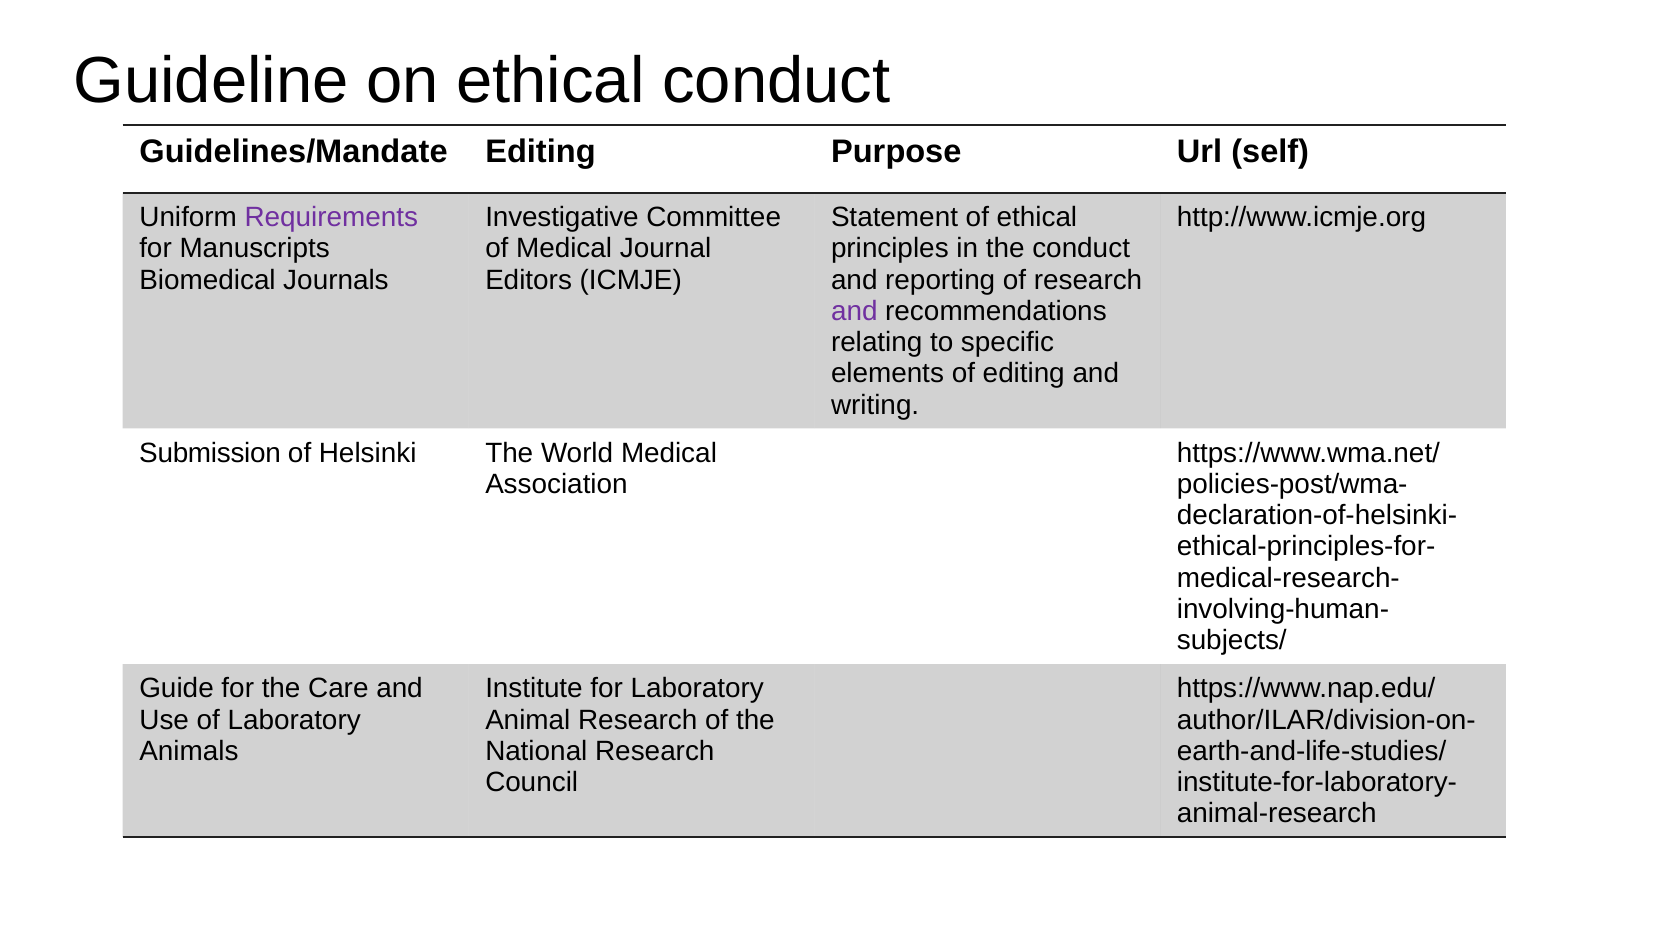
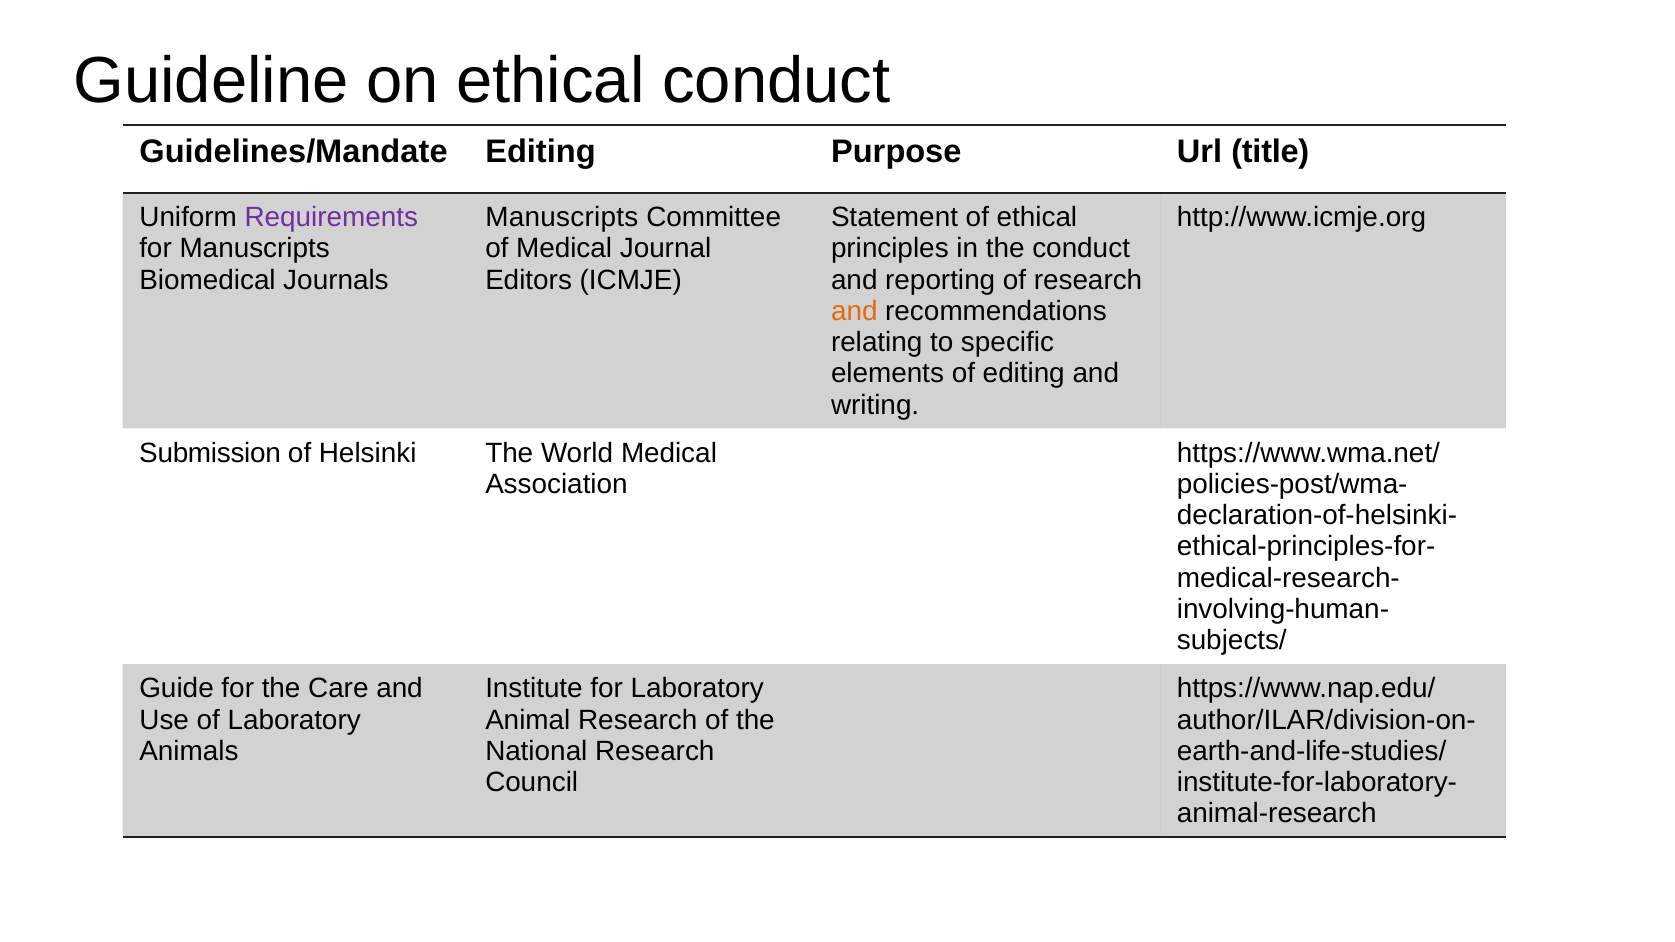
self: self -> title (1270, 152)
Investigative: Investigative -> Manuscripts (562, 218)
and colour: purple -> orange (854, 311)
